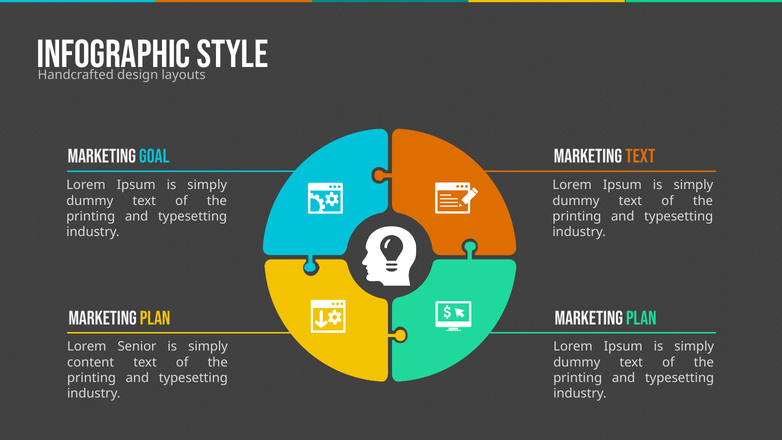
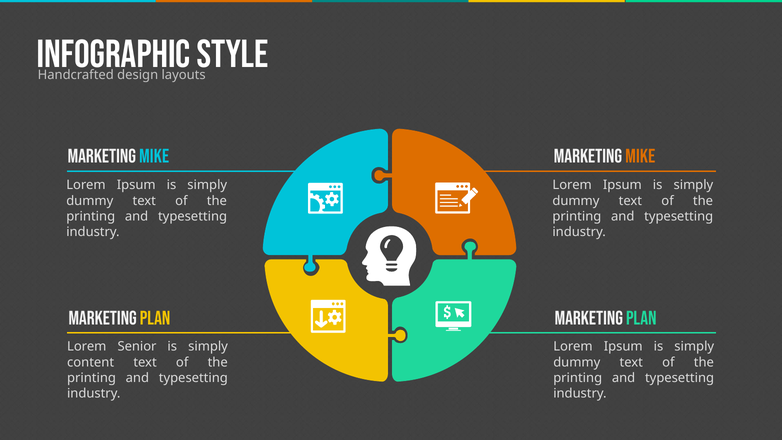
GOAL: GOAL -> MIKE (154, 156)
TEXT: TEXT -> MIKE (640, 156)
